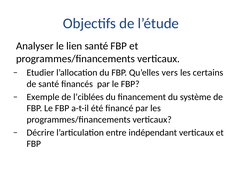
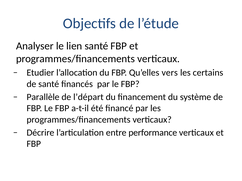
Exemple: Exemple -> Parallèle (43, 97)
l’ciblées: l’ciblées -> l’départ (88, 97)
indépendant: indépendant -> performance (153, 133)
